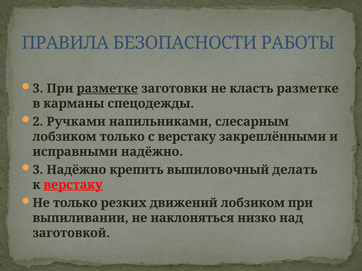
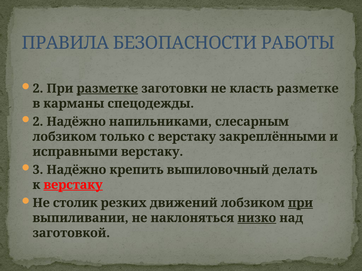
3: 3 -> 2 (38, 89)
2 Ручками: Ручками -> Надёжно (76, 122)
исправными надёжно: надёжно -> верстаку (152, 152)
Не только: только -> столик (75, 203)
при underline: none -> present (300, 203)
низко underline: none -> present (257, 218)
